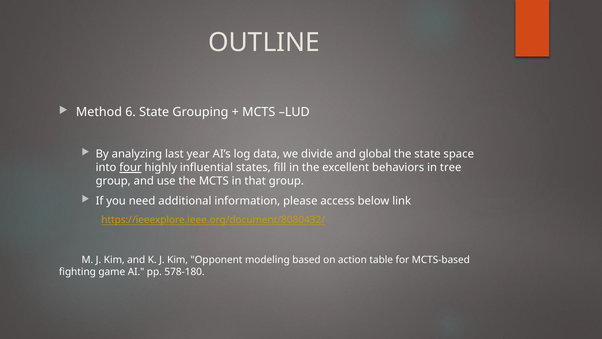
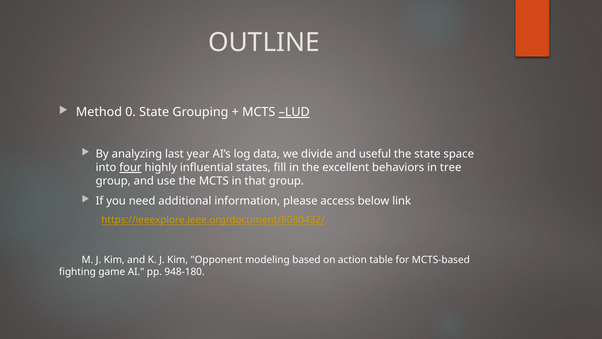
6: 6 -> 0 (131, 112)
LUD underline: none -> present (294, 112)
global: global -> useful (375, 154)
578-180: 578-180 -> 948-180 (185, 271)
